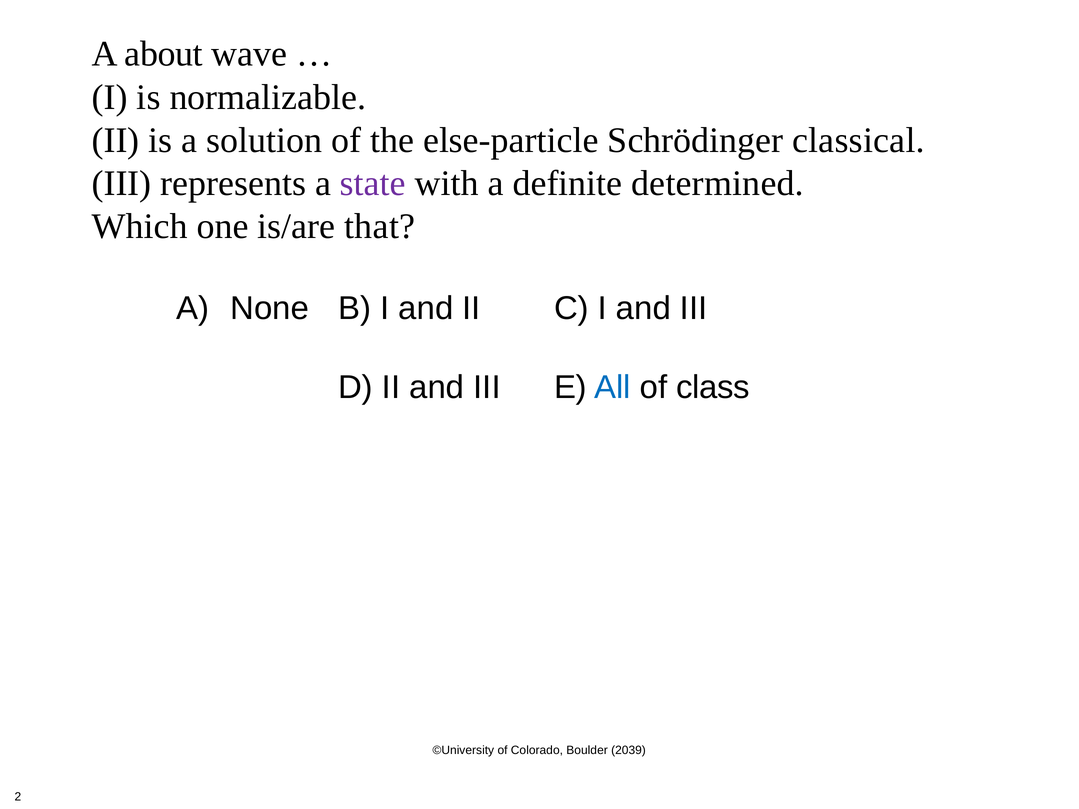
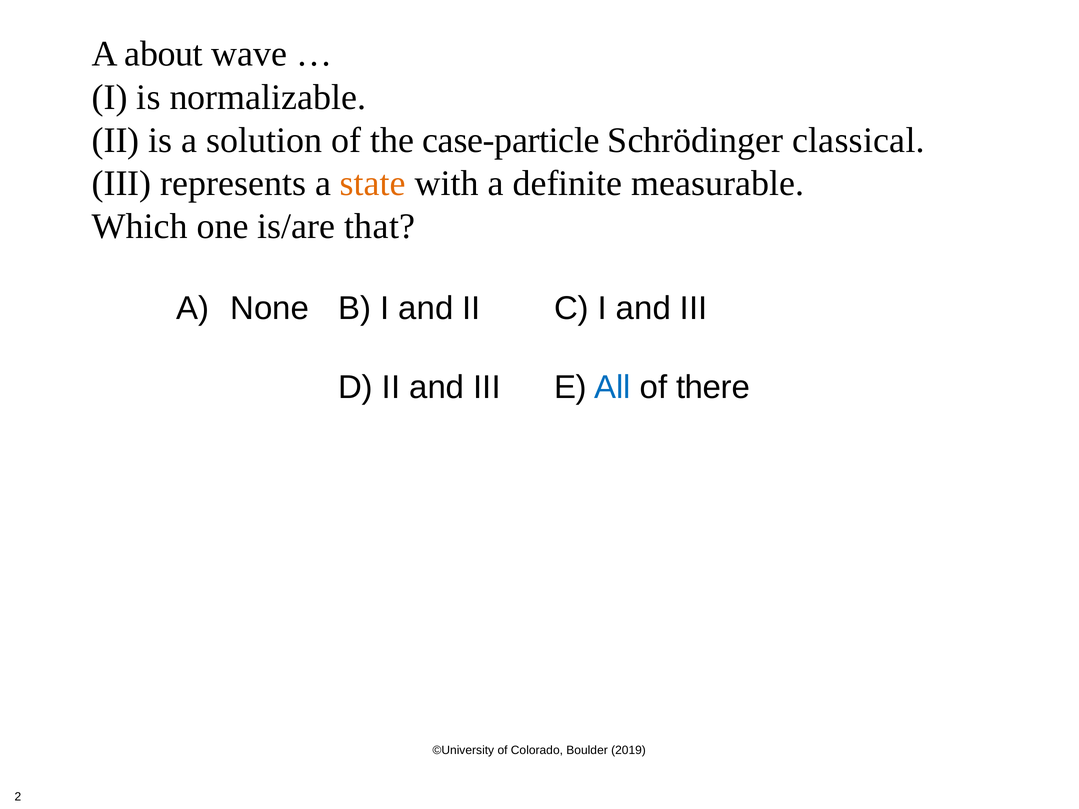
else-particle: else-particle -> case-particle (511, 140)
state colour: purple -> orange (373, 184)
determined: determined -> measurable (718, 184)
class: class -> there (713, 388)
2039: 2039 -> 2019 (629, 751)
